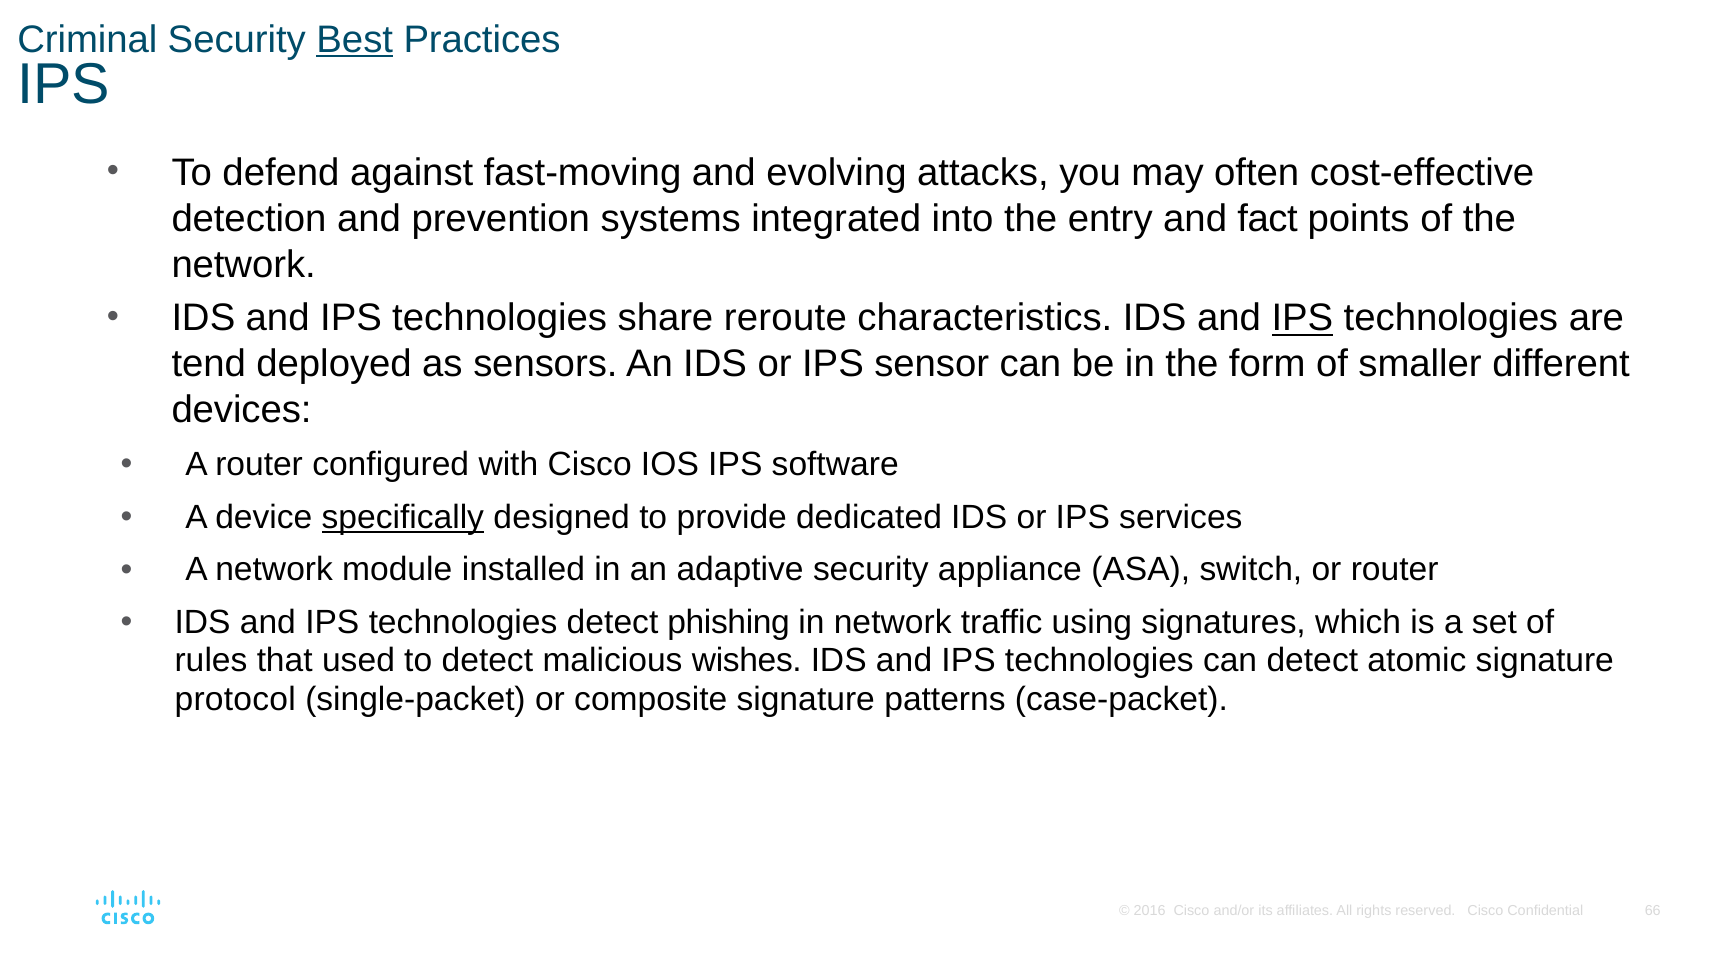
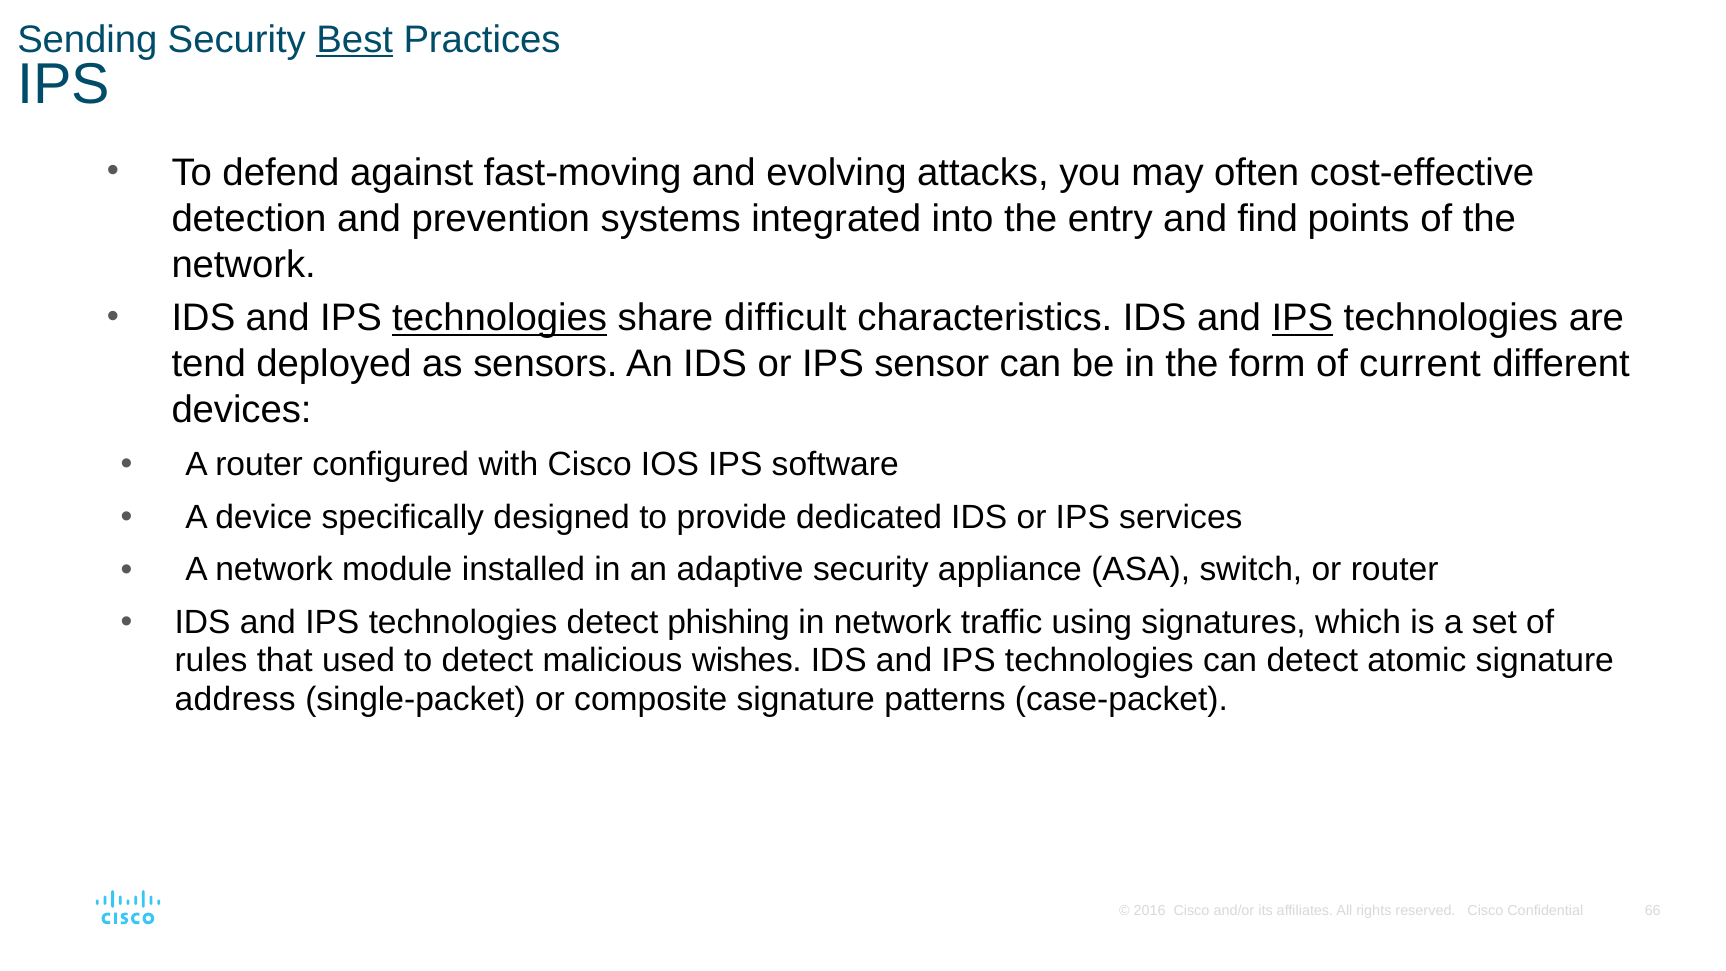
Criminal: Criminal -> Sending (87, 40)
fact: fact -> find (1268, 218)
technologies underline: none -> present (500, 318)
reroute: reroute -> difficult (785, 318)
smaller: smaller -> current (1420, 364)
specifically underline: present -> none (403, 517)
protocol: protocol -> address (235, 699)
